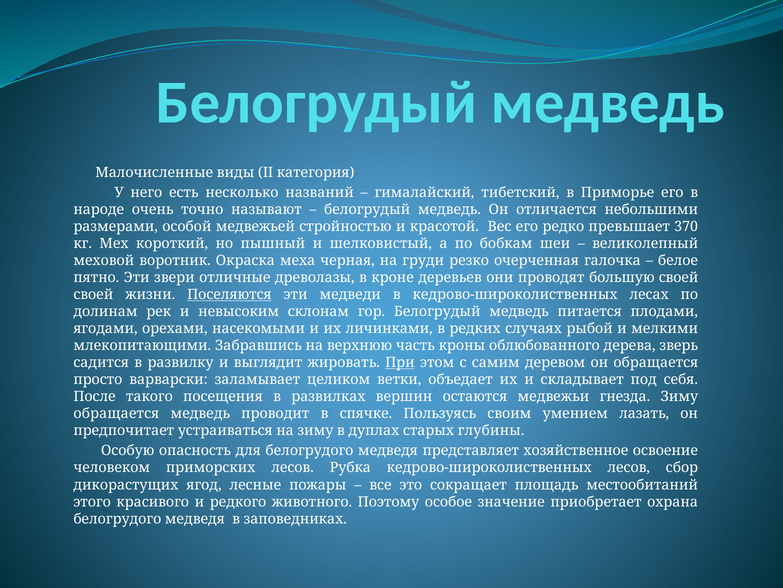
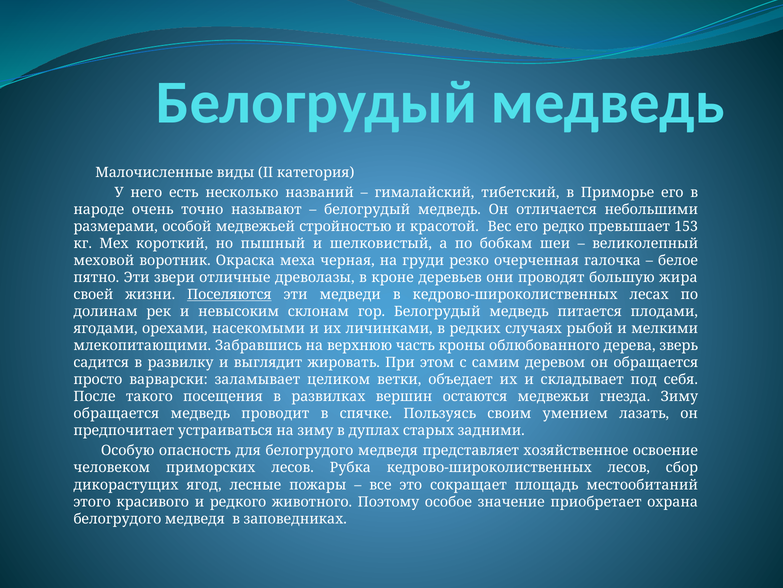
370: 370 -> 153 (686, 226)
большую своей: своей -> жира (678, 277)
При underline: present -> none (400, 362)
глубины: глубины -> задними (491, 430)
